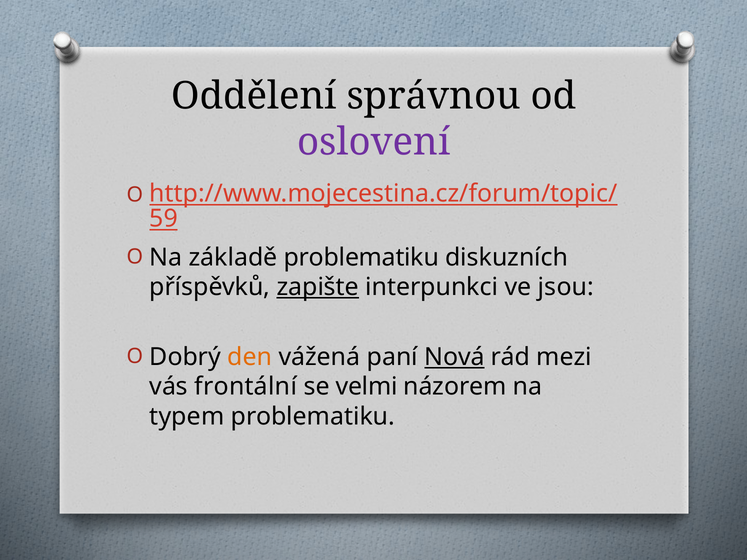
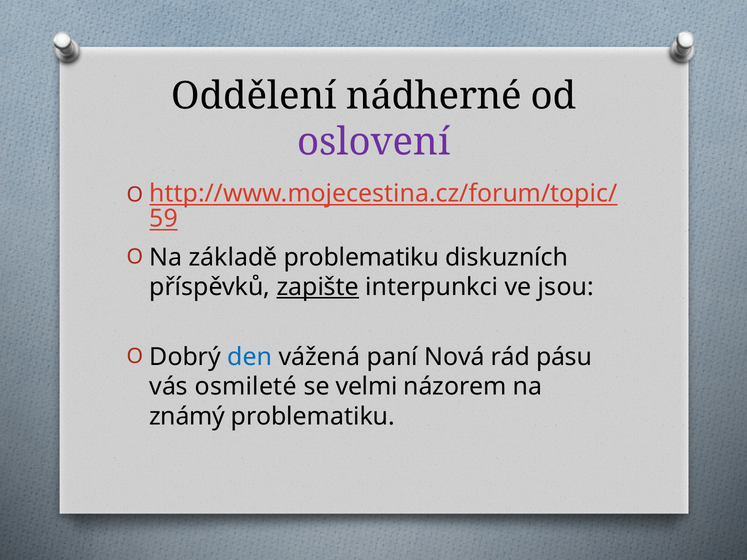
správnou: správnou -> nádherné (434, 96)
den colour: orange -> blue (250, 357)
Nová underline: present -> none (454, 357)
mezi: mezi -> pásu (564, 357)
frontální: frontální -> osmileté (246, 387)
typem: typem -> známý (187, 417)
